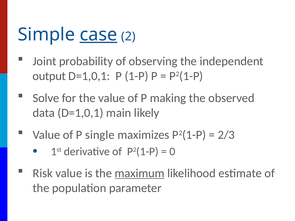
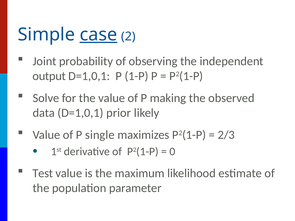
main: main -> prior (119, 113)
Risk: Risk -> Test (43, 173)
maximum underline: present -> none (140, 173)
